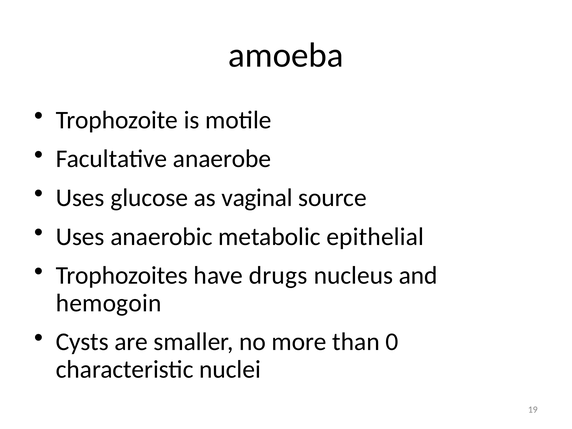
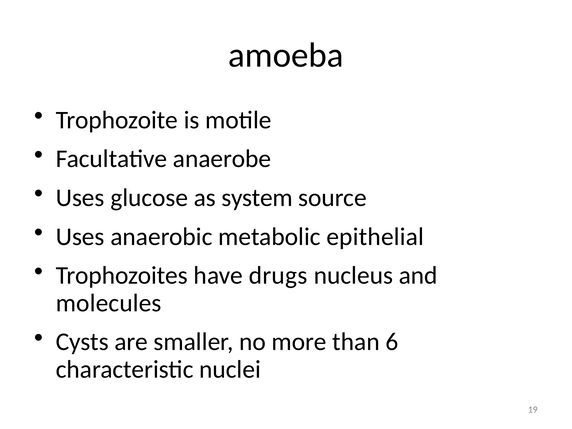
vaginal: vaginal -> system (257, 198)
hemogoin: hemogoin -> molecules (109, 303)
0: 0 -> 6 (392, 342)
